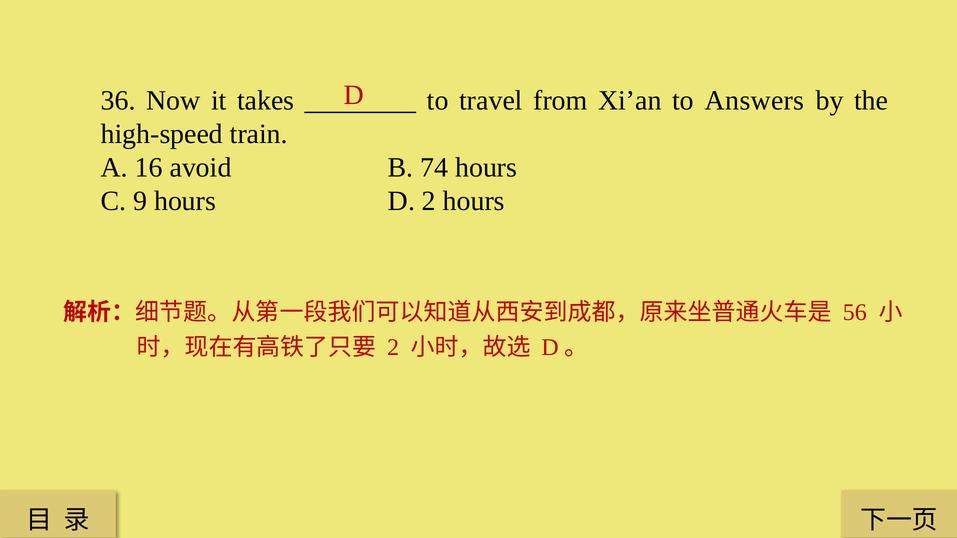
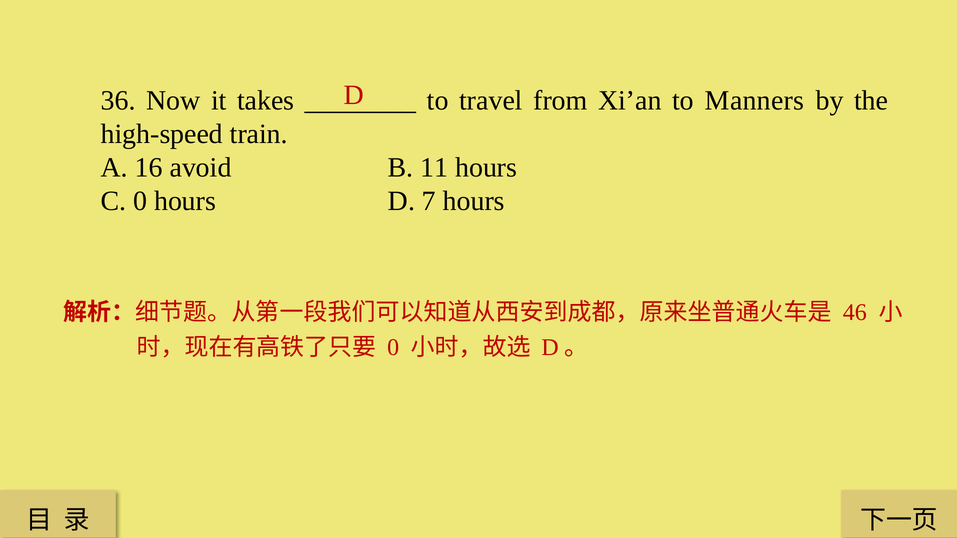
Answers: Answers -> Manners (755, 101)
74: 74 -> 11 (434, 168)
C 9: 9 -> 0 (140, 201)
D 2: 2 -> 7 (429, 201)
56: 56 -> 46 (855, 312)
2: 2 -> 0 (393, 347)
